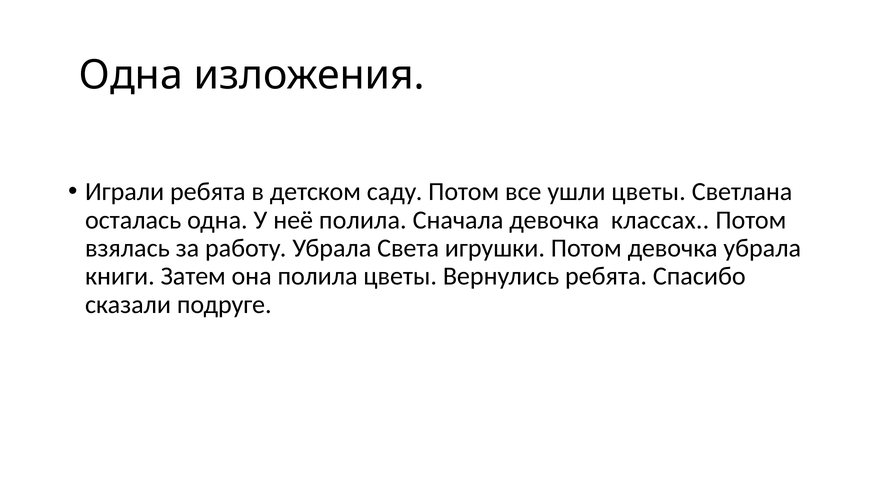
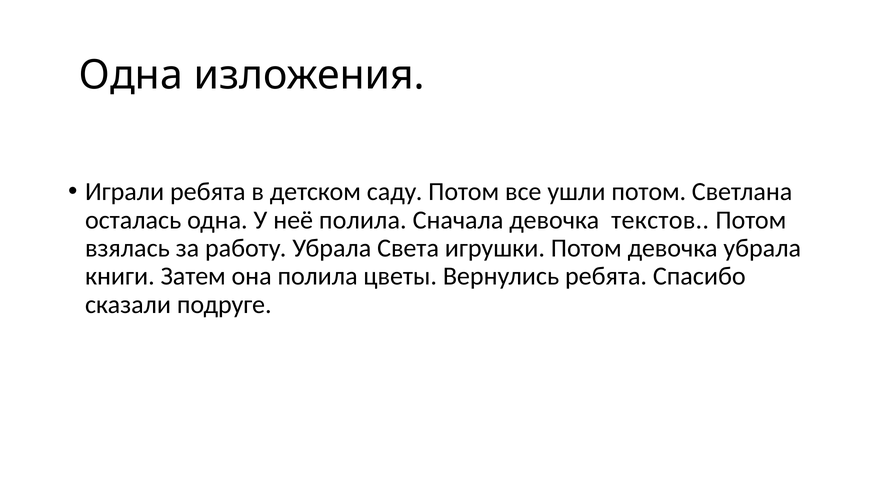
ушли цветы: цветы -> потом (649, 192)
классах: классах -> текстов (660, 220)
